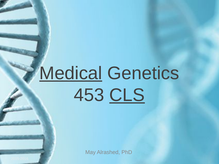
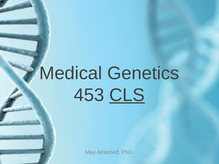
Medical underline: present -> none (71, 73)
